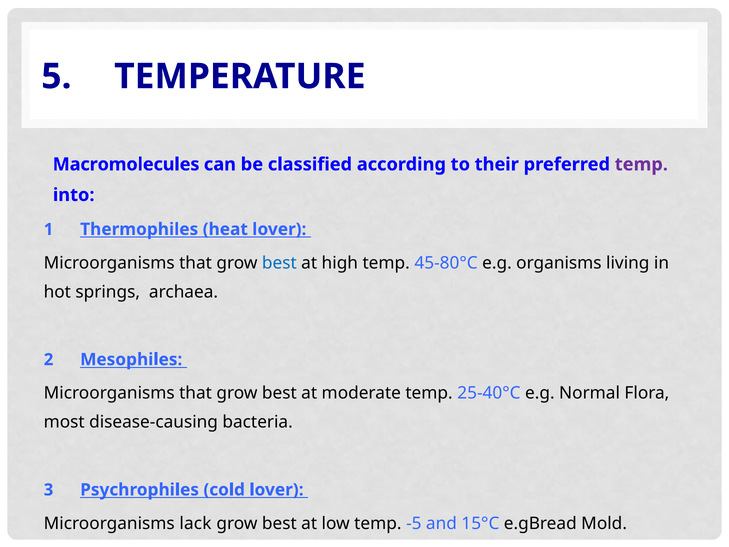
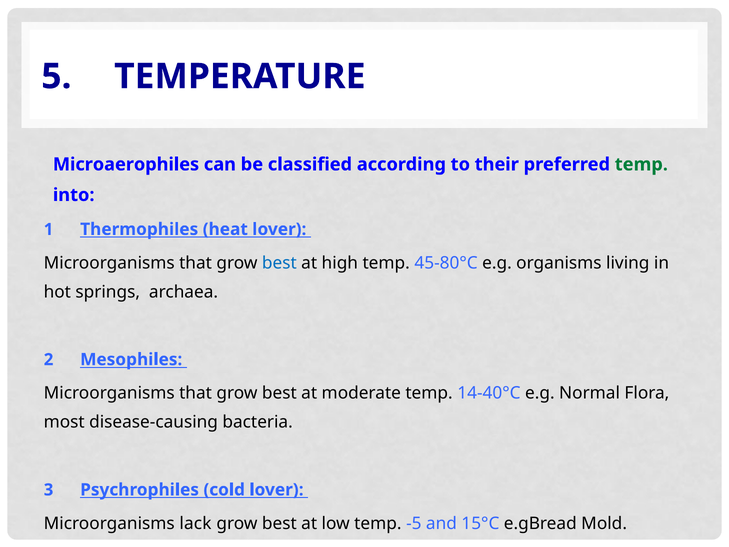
Macromolecules: Macromolecules -> Microaerophiles (126, 164)
temp colour: purple -> green (641, 164)
25-40°C: 25-40°C -> 14-40°C (489, 393)
